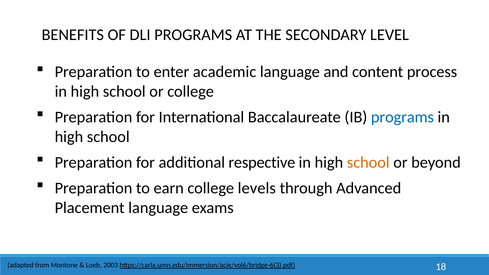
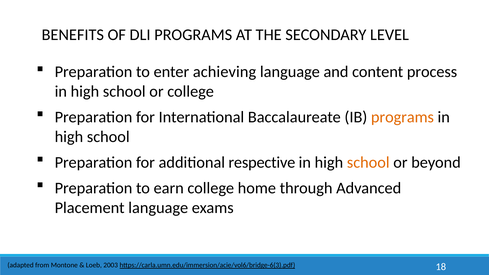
academic: academic -> achieving (225, 72)
programs colour: blue -> orange (402, 117)
levels: levels -> home (257, 188)
